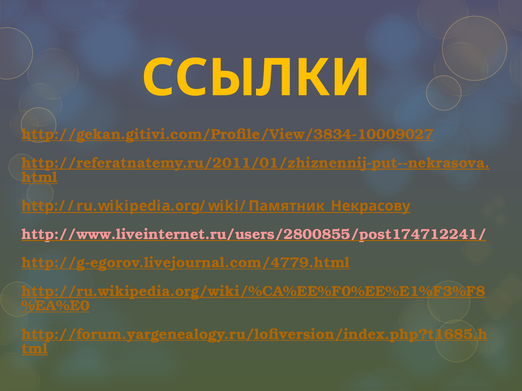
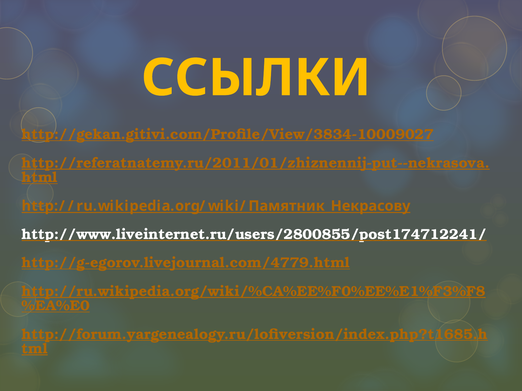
http://www.liveinternet.ru/users/2800855/post174712241/ colour: pink -> white (254, 235)
